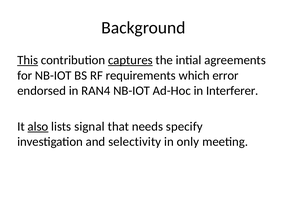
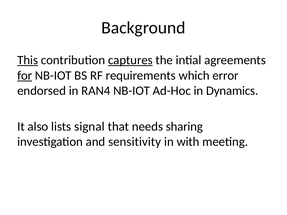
for underline: none -> present (25, 76)
Interferer: Interferer -> Dynamics (232, 91)
also underline: present -> none (38, 127)
specify: specify -> sharing (184, 127)
selectivity: selectivity -> sensitivity (135, 142)
only: only -> with (188, 142)
